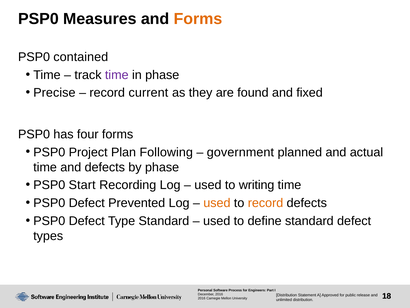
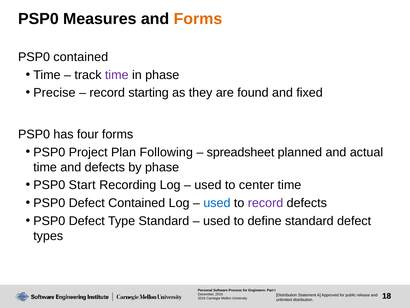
current: current -> starting (149, 93)
government: government -> spreadsheet (241, 152)
writing: writing -> center (257, 185)
Defect Prevented: Prevented -> Contained (137, 203)
used colour: orange -> blue (217, 203)
record colour: orange -> purple (266, 203)
